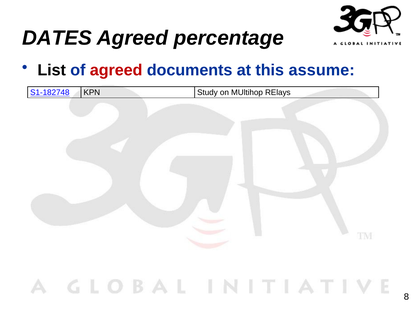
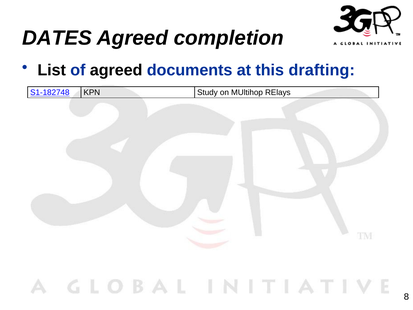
percentage: percentage -> completion (229, 38)
agreed colour: red -> black (116, 70)
assume: assume -> drafting (322, 70)
